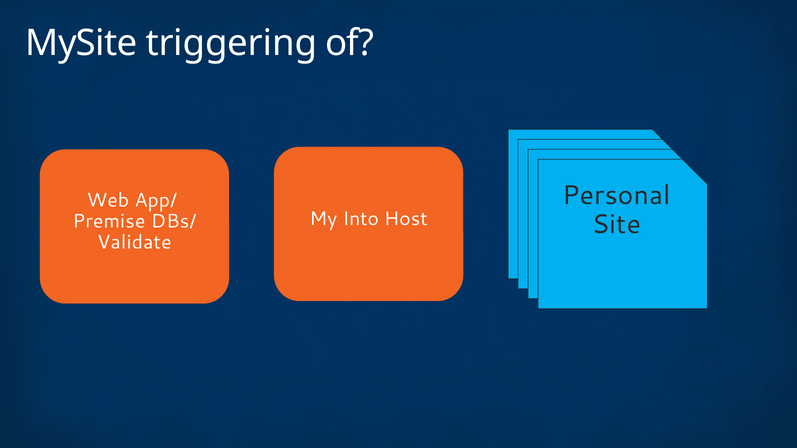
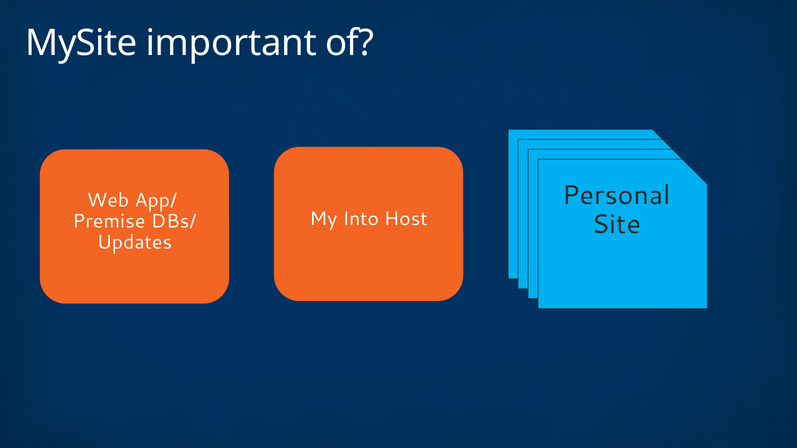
triggering: triggering -> important (231, 43)
Validate: Validate -> Updates (134, 243)
